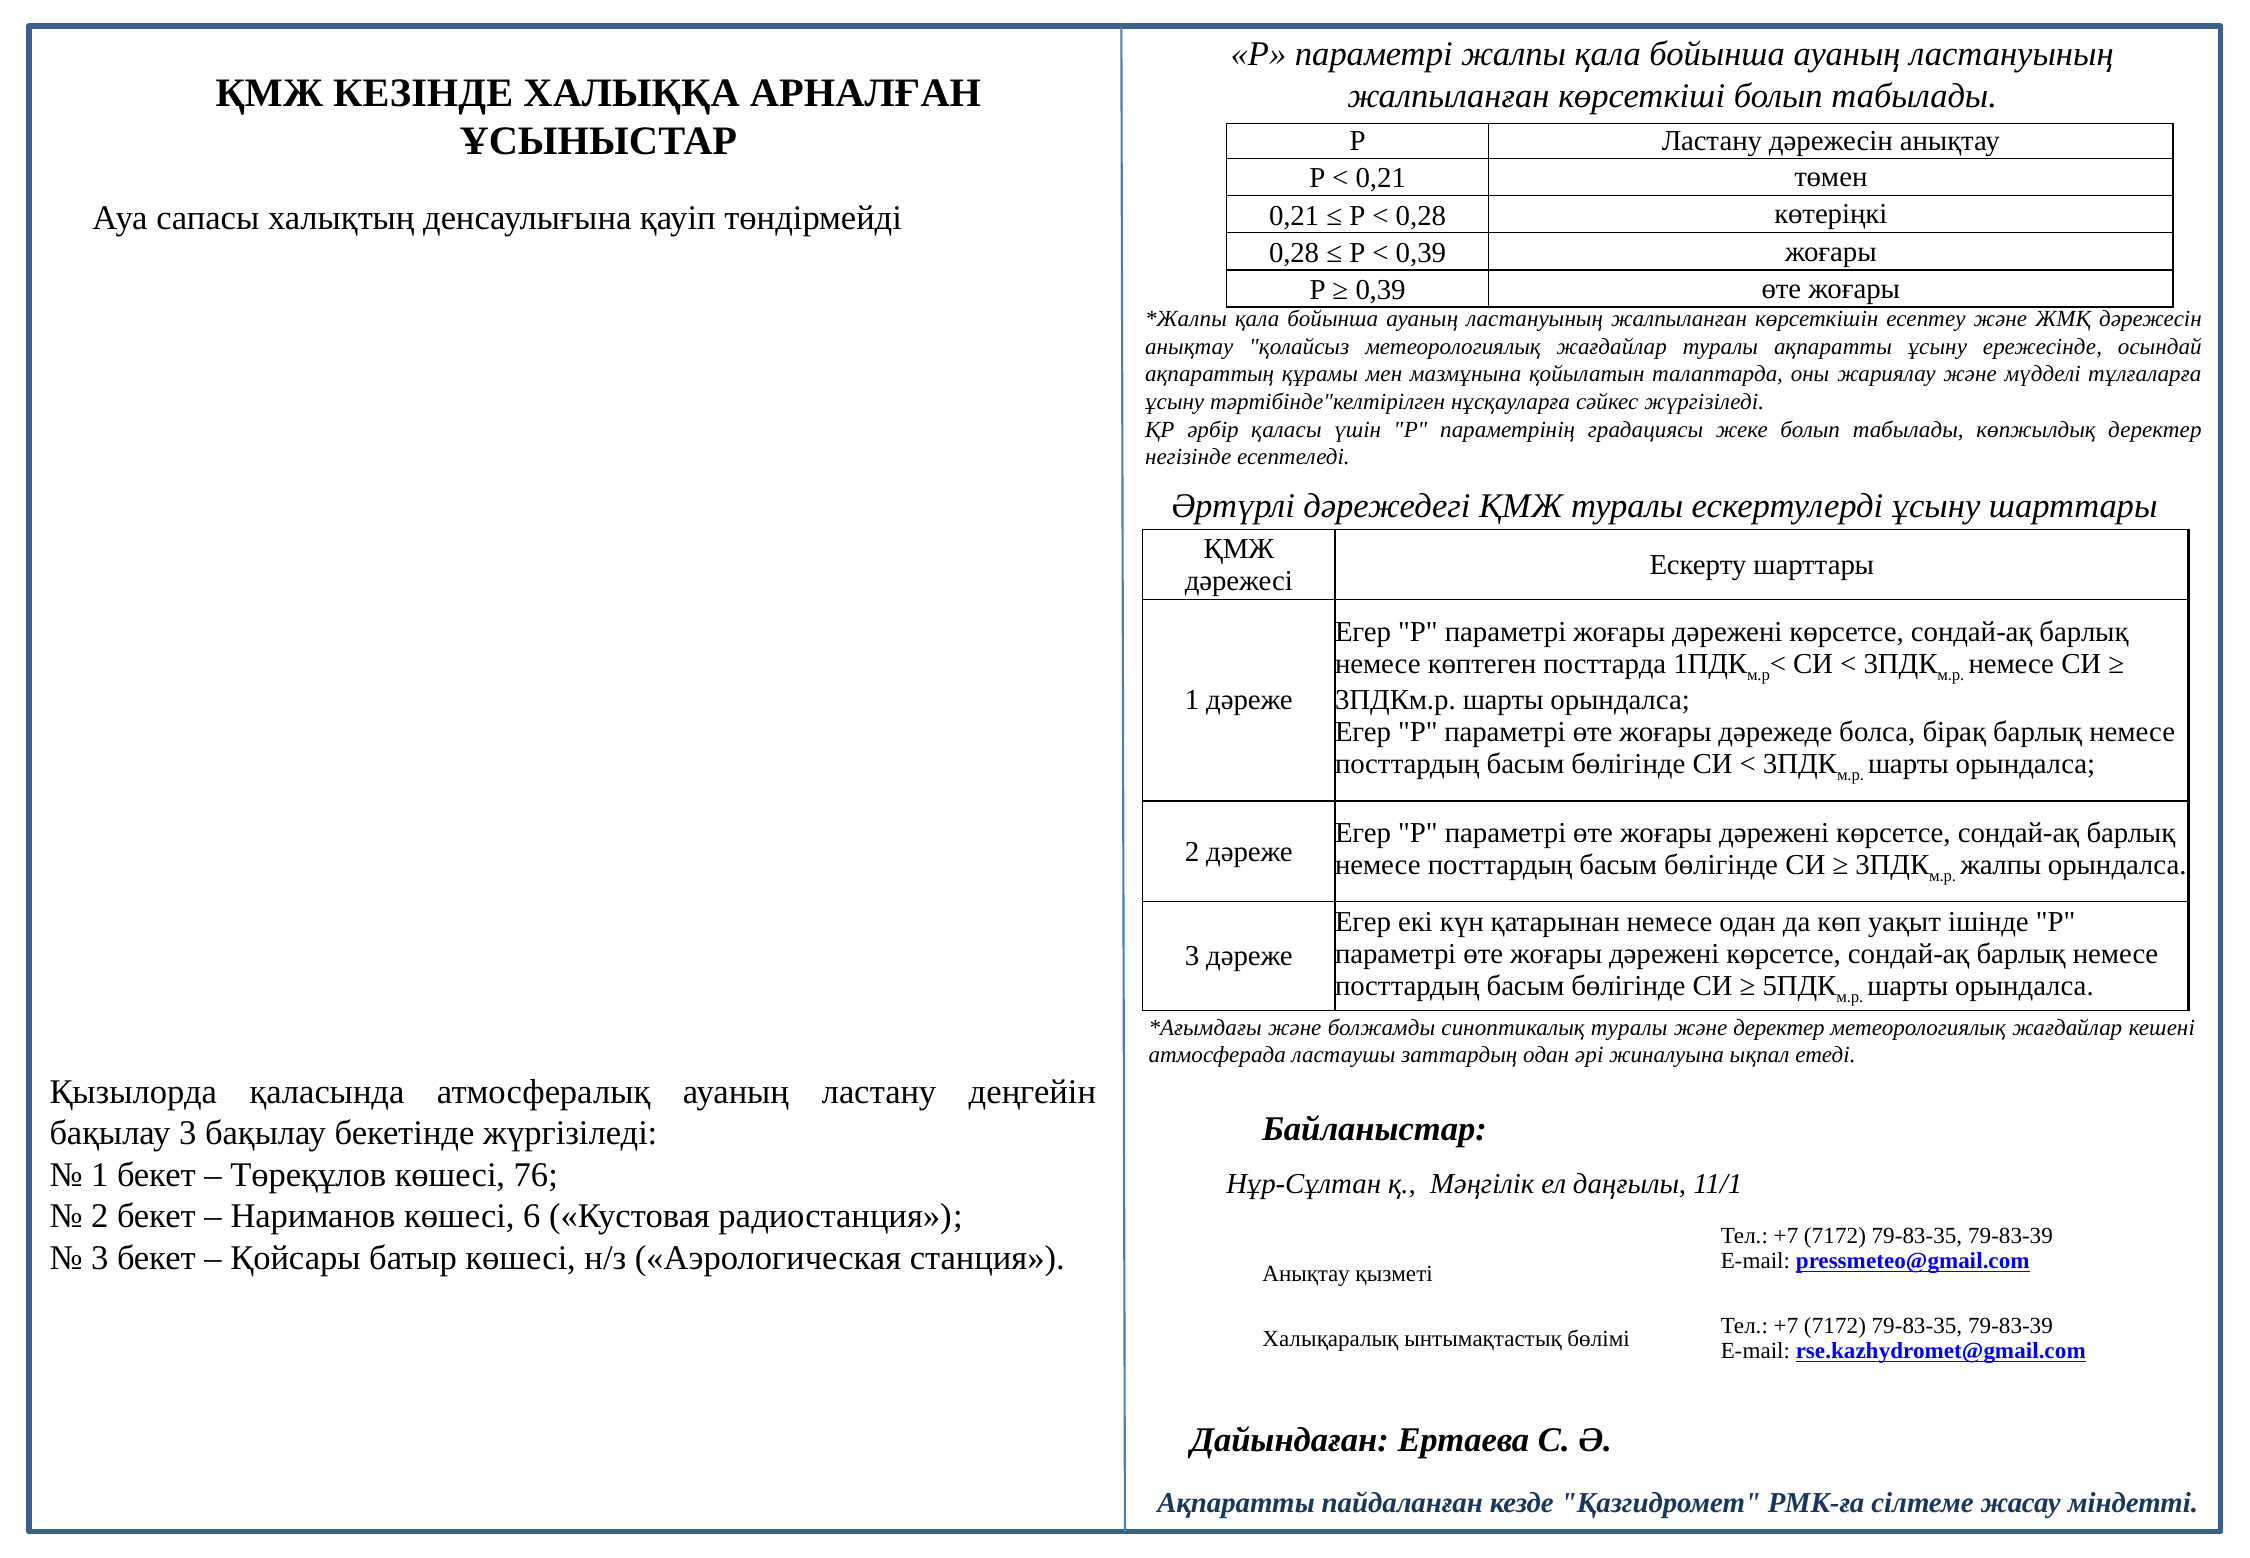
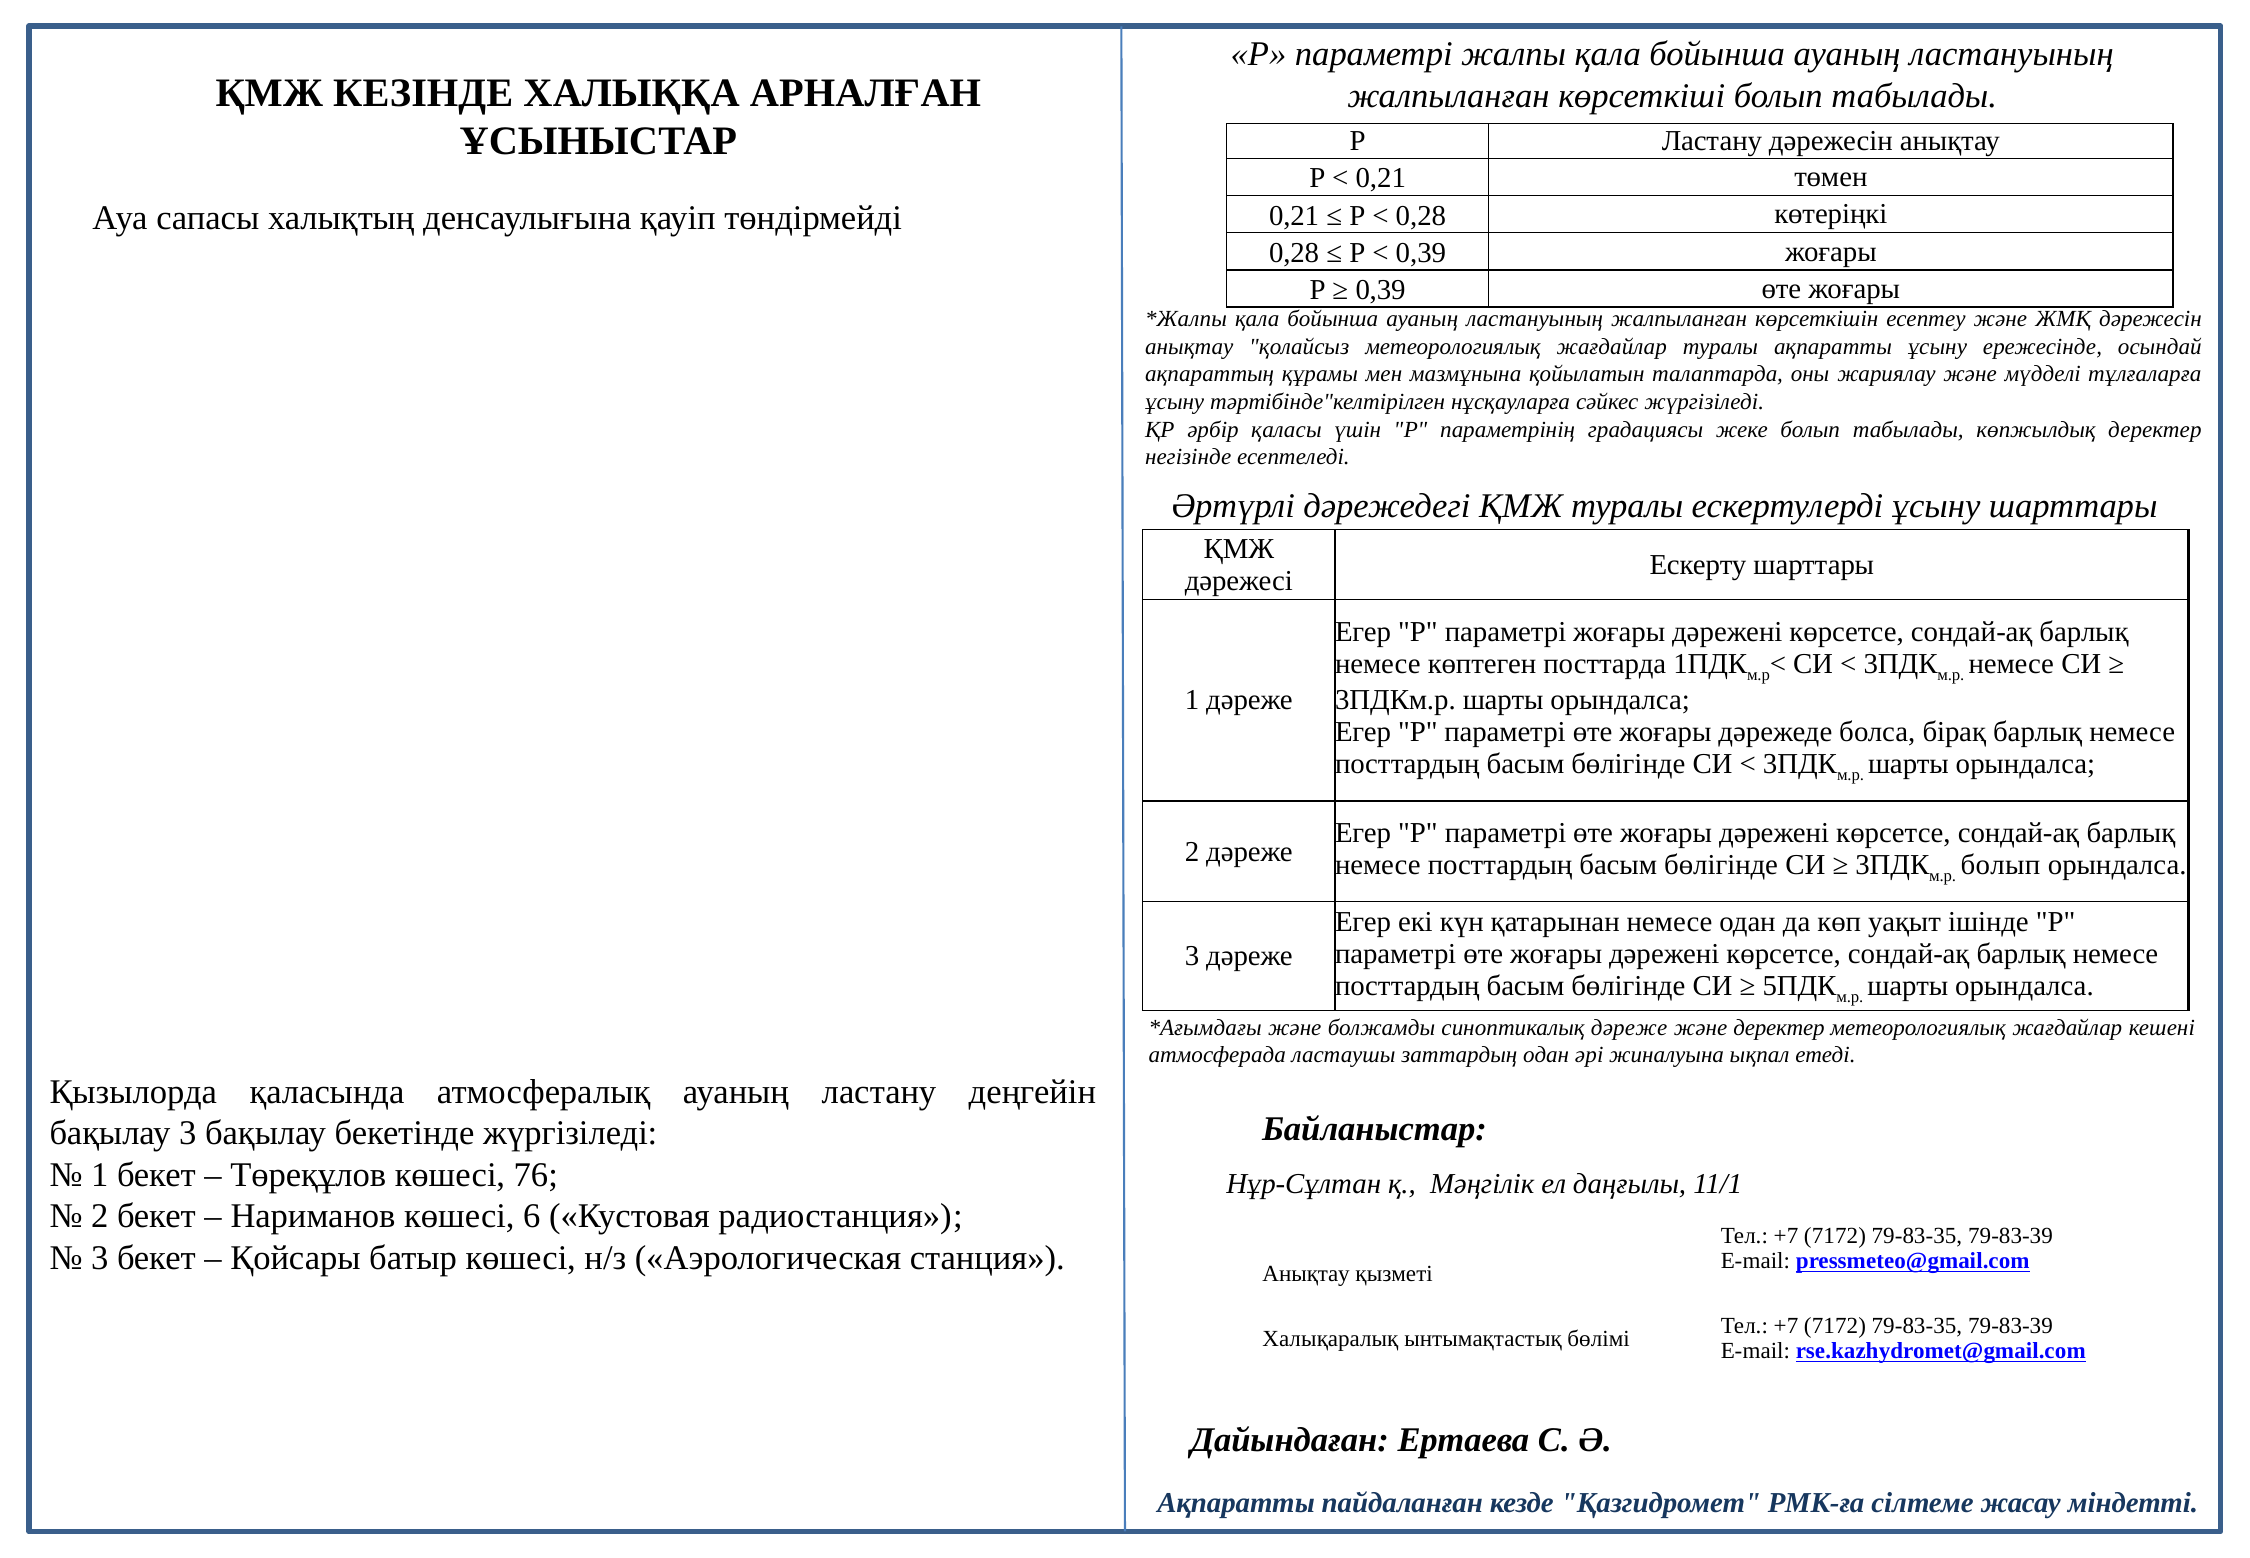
жалпы: жалпы -> болып (2000, 865)
синоптикалық туралы: туралы -> дәреже (1629, 1027)
